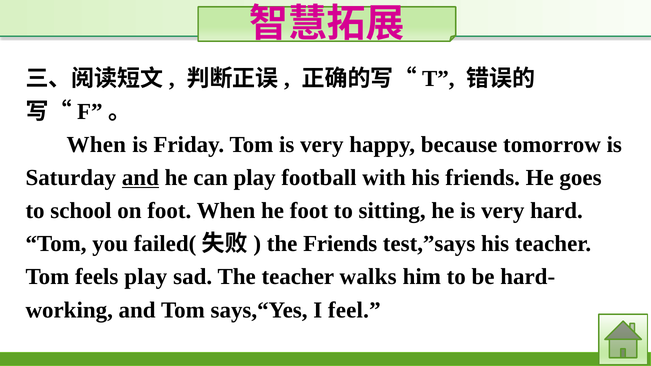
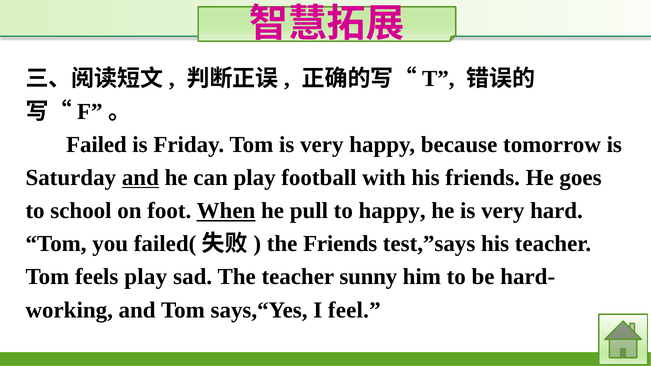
When: When -> Failed (96, 145)
When underline: none -> present (226, 211)
he foot: foot -> pull (309, 211)
to sitting: sitting -> happy (392, 211)
walks: walks -> sunny (368, 277)
